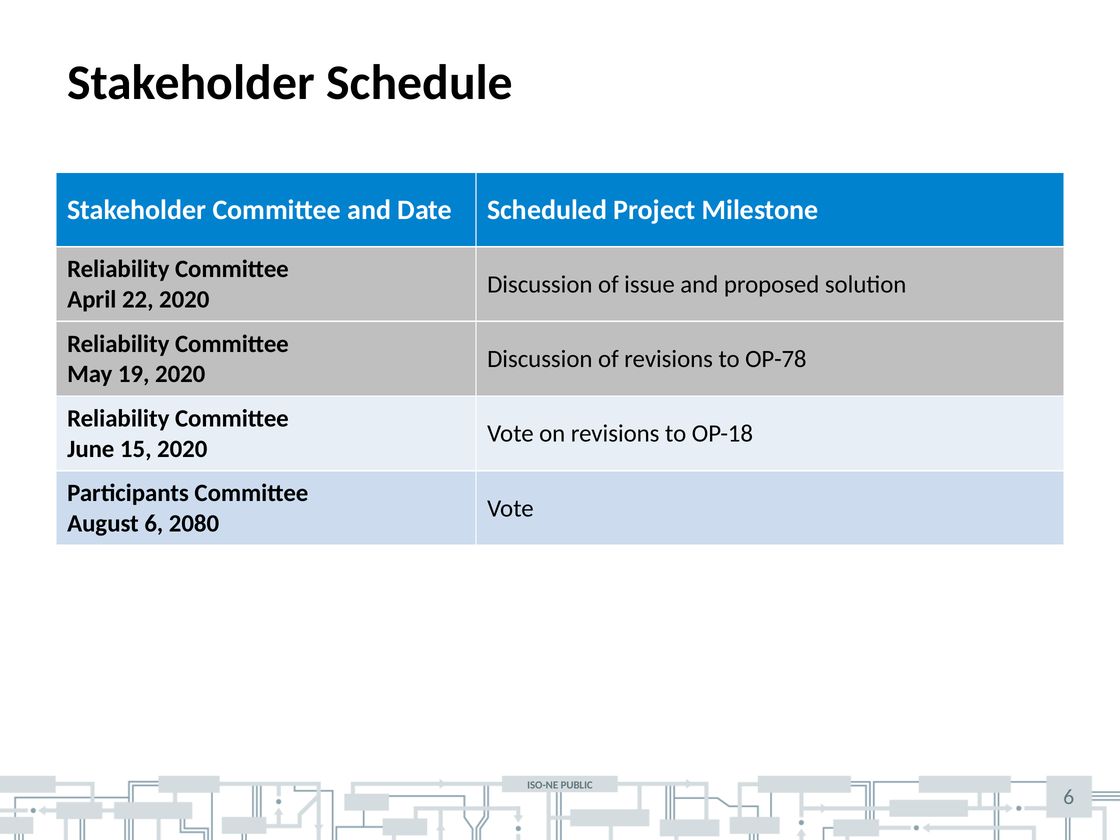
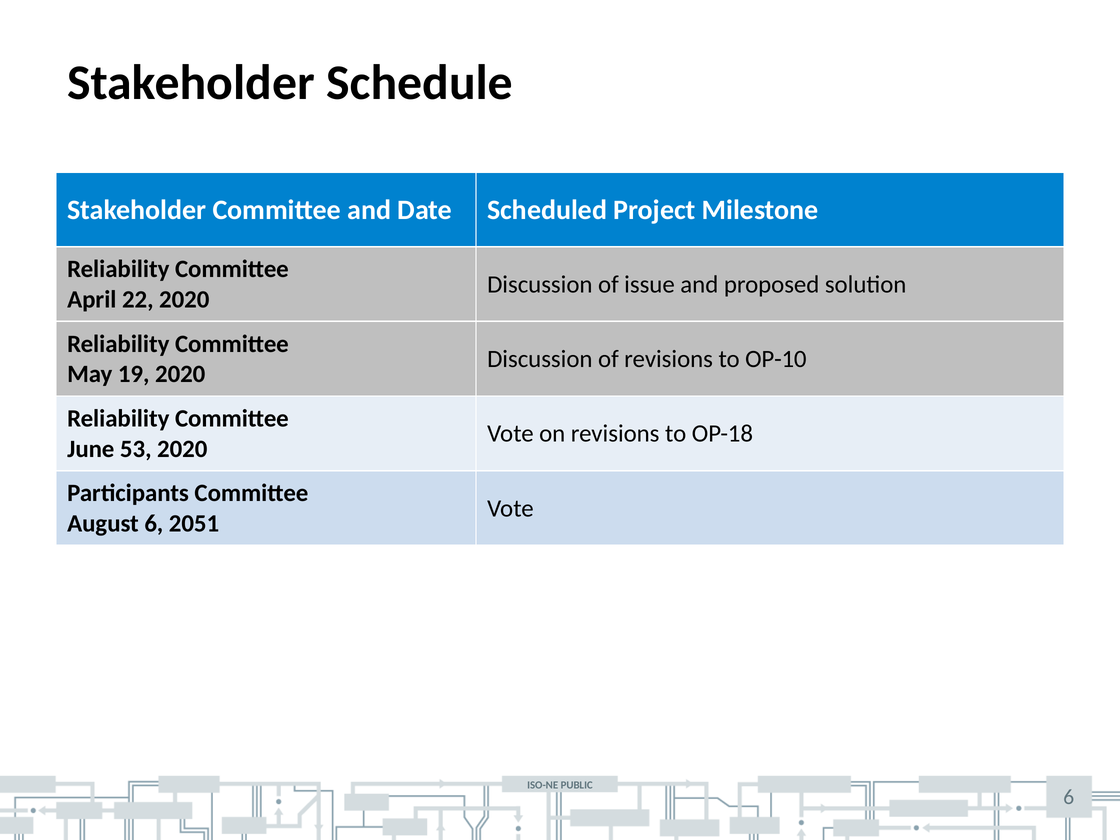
OP-78: OP-78 -> OP-10 (776, 359)
15: 15 -> 53 (136, 449)
2080: 2080 -> 2051 (194, 524)
